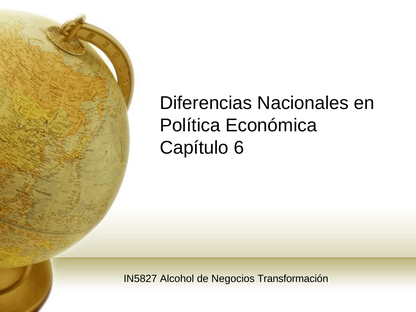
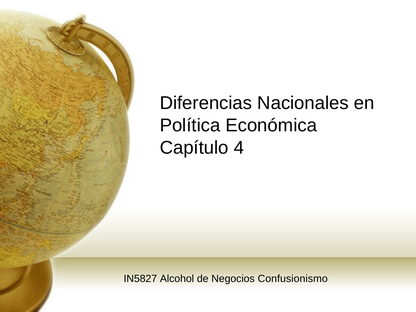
6: 6 -> 4 (239, 148)
Transformación: Transformación -> Confusionismo (293, 279)
